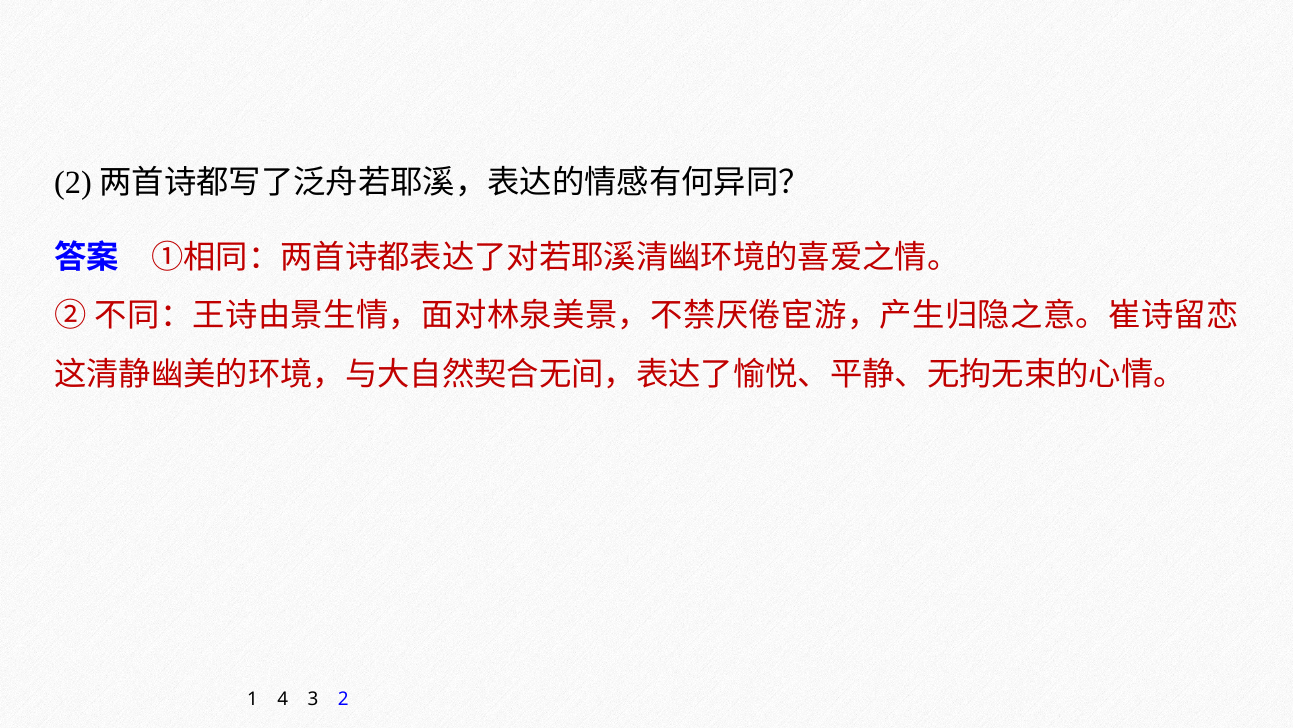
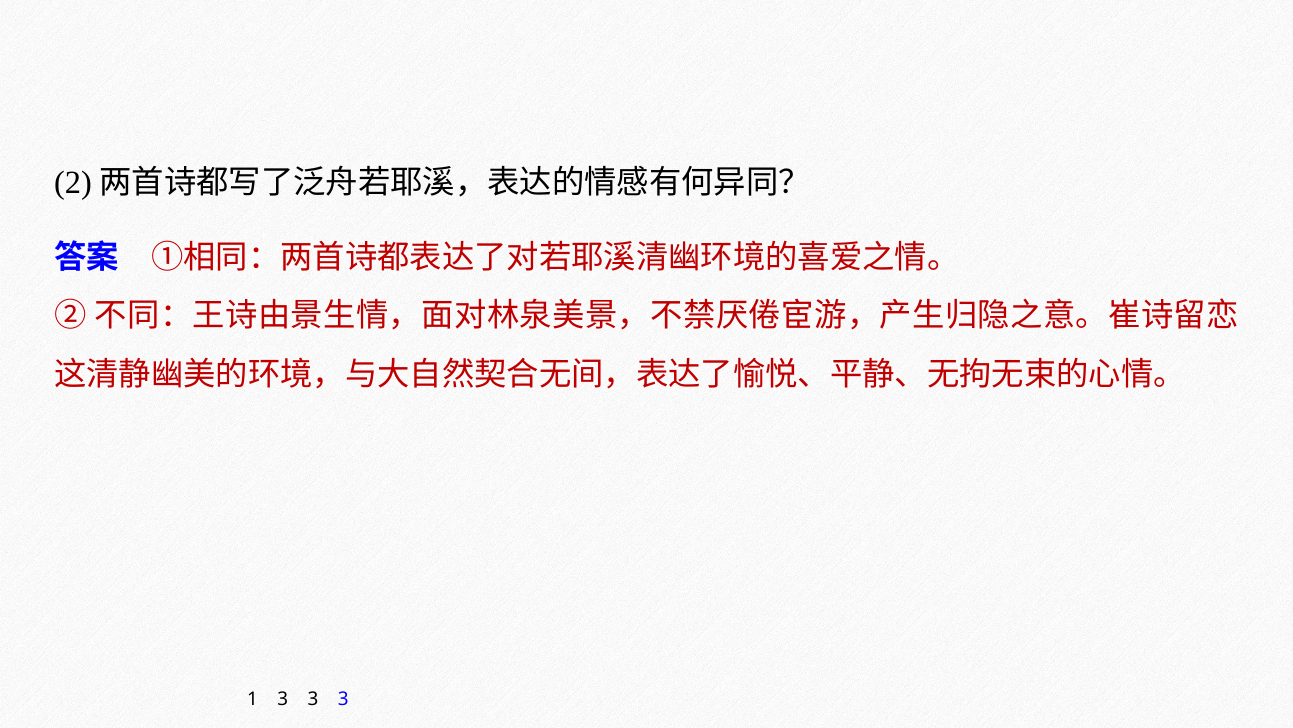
1 4: 4 -> 3 (283, 699)
2: 2 -> 3 (343, 699)
